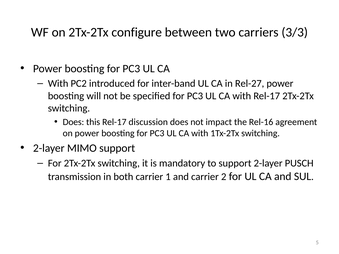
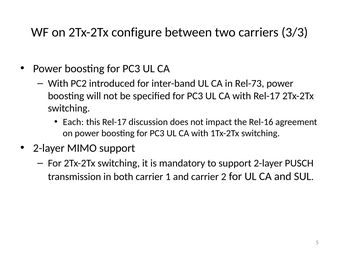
Rel-27: Rel-27 -> Rel-73 (250, 84)
Does: Does -> Each (73, 122)
